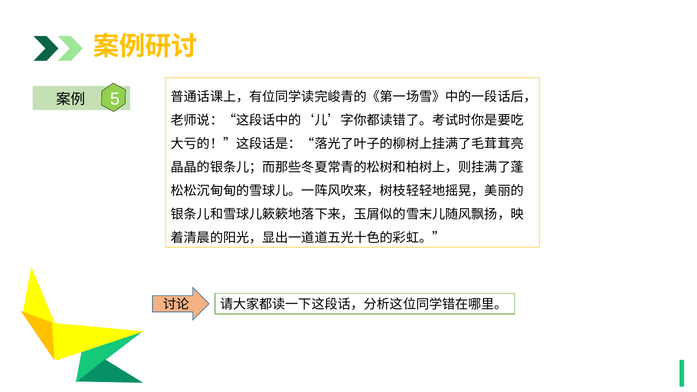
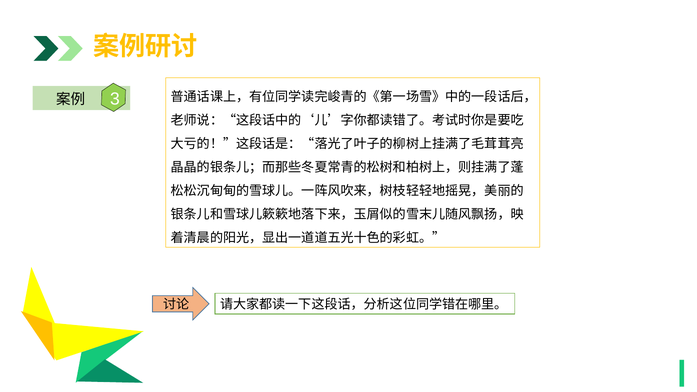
5: 5 -> 3 (115, 99)
